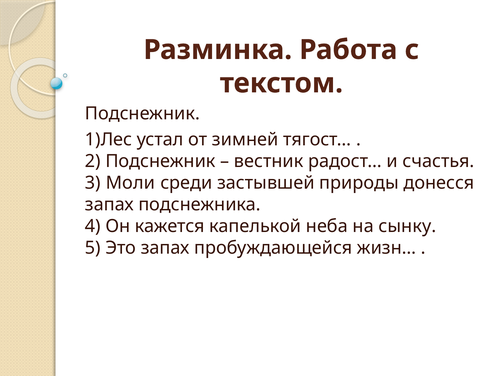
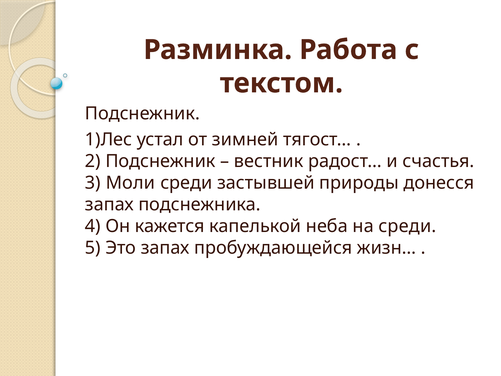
на сынку: сынку -> среди (407, 226)
